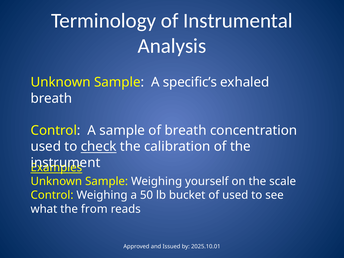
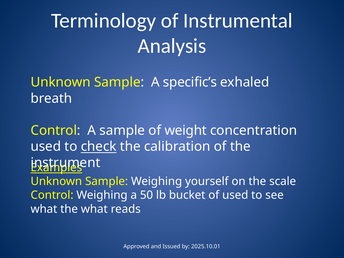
of breath: breath -> weight (186, 131)
the from: from -> what (94, 209)
